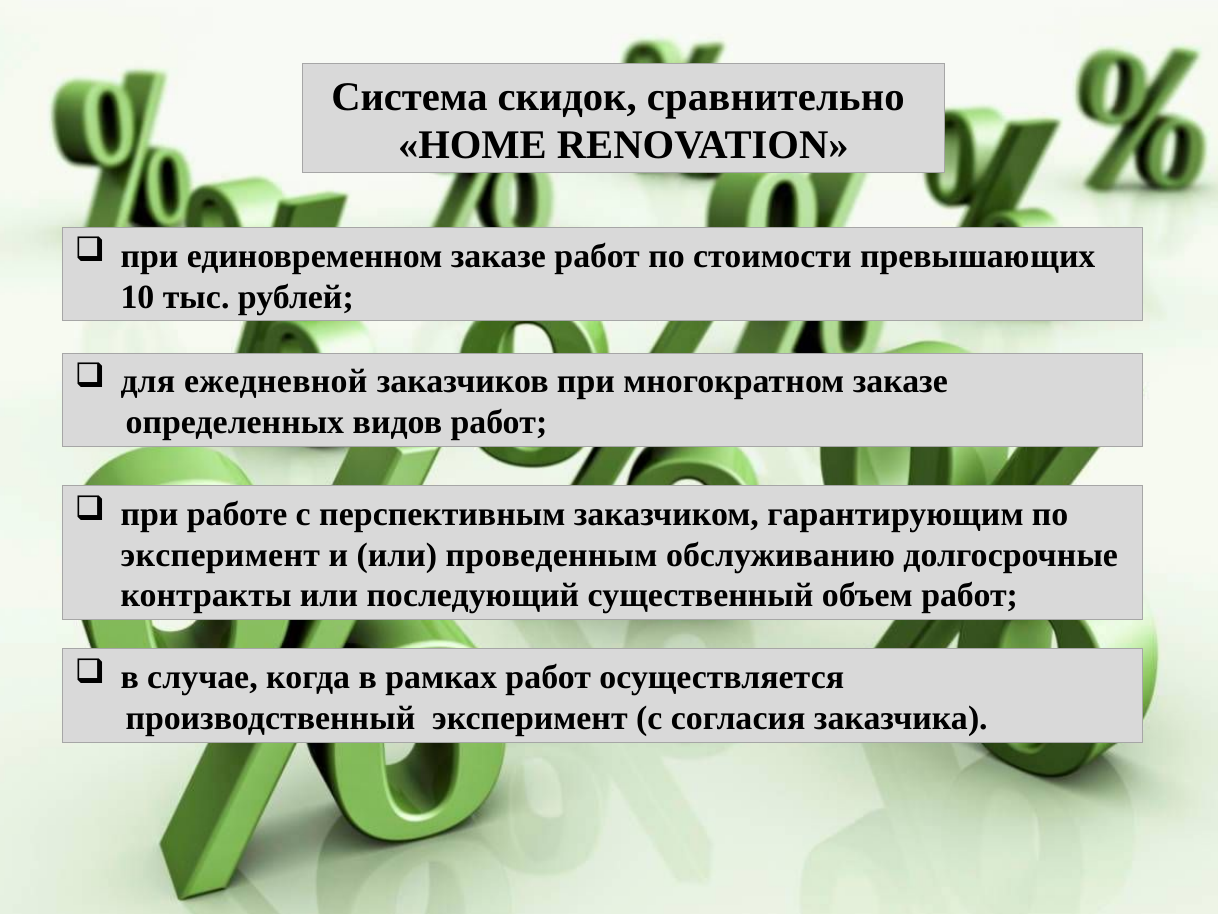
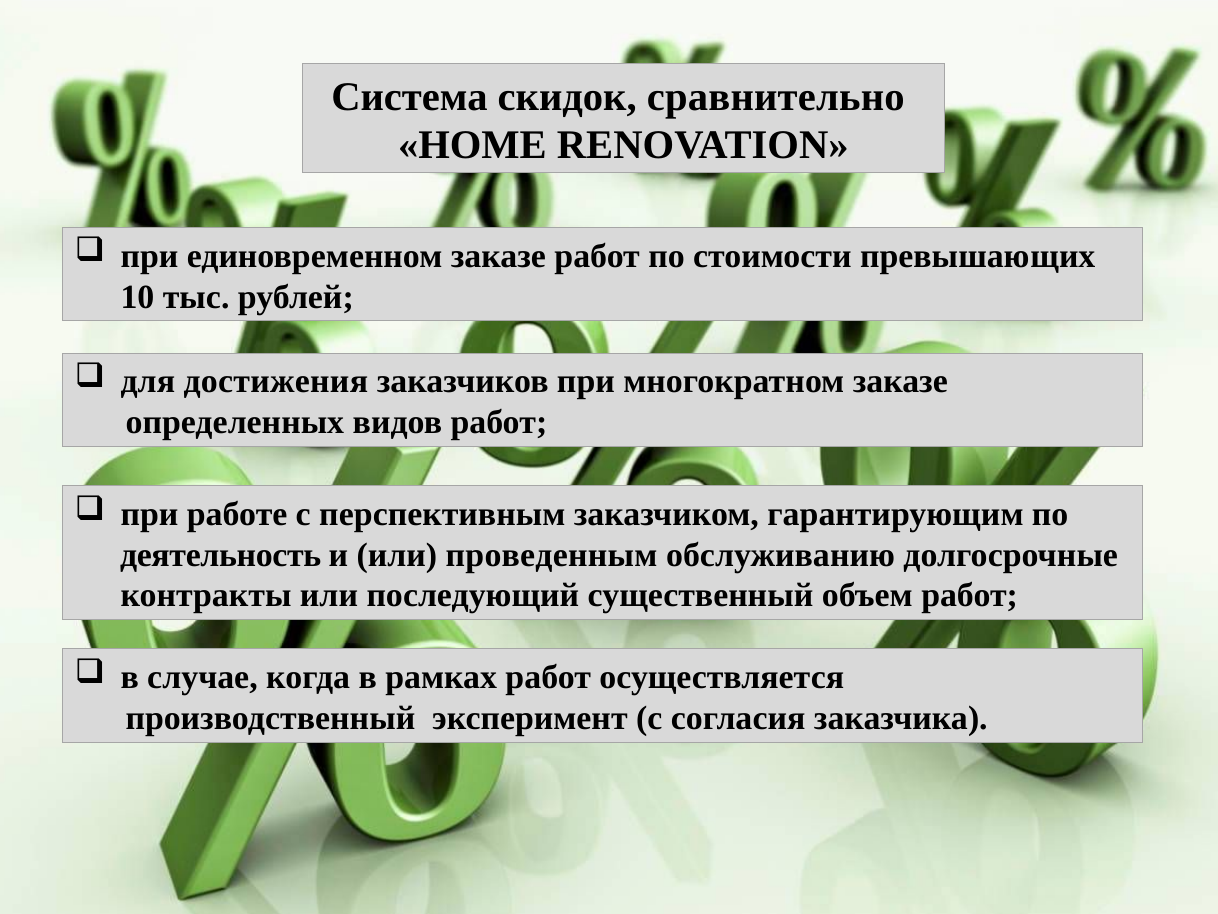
ежедневной: ежедневной -> достижения (276, 382)
эксперимент: эксперимент -> деятельность (221, 555)
